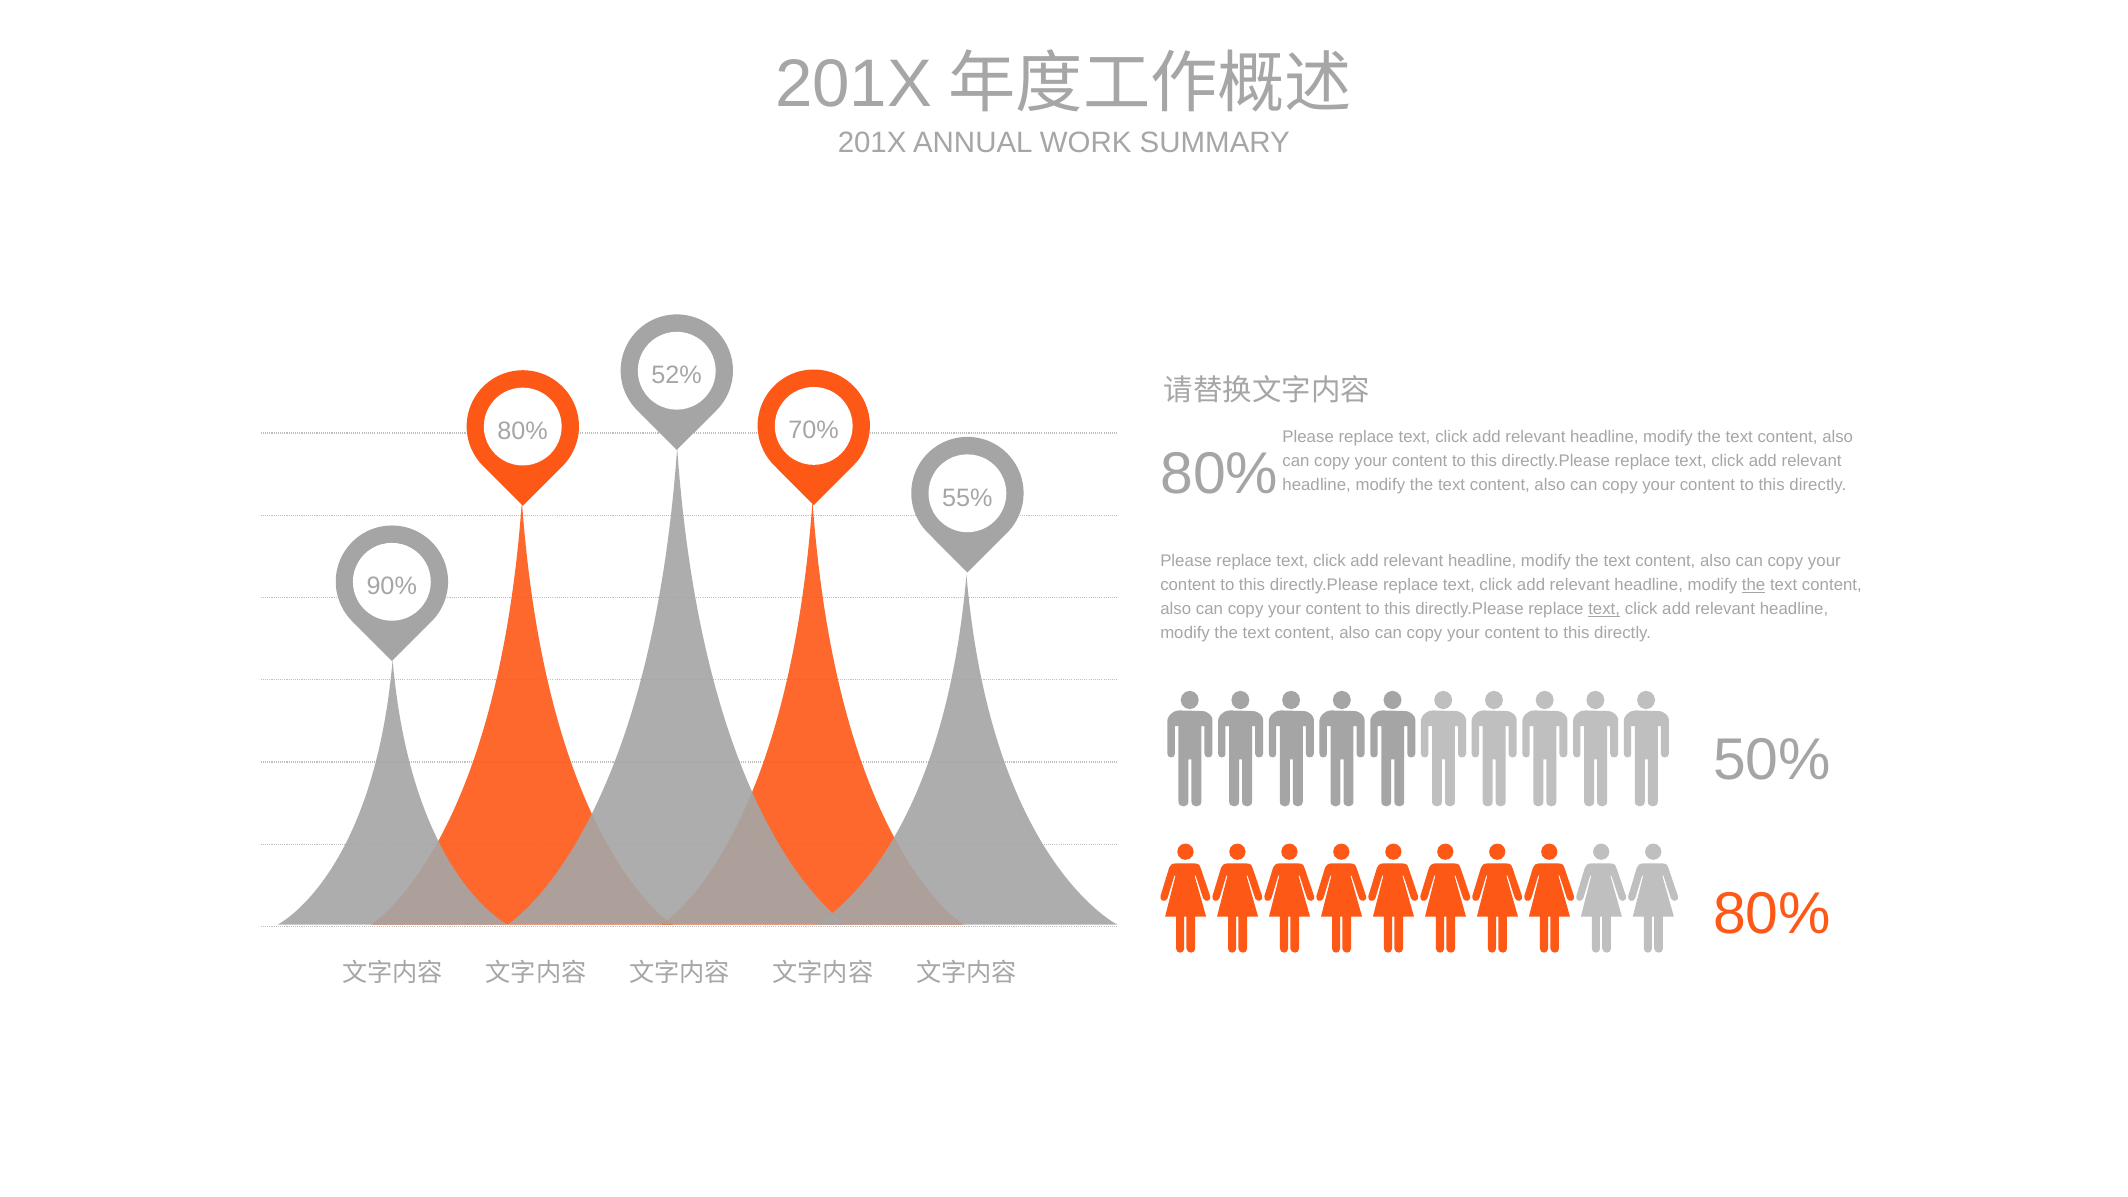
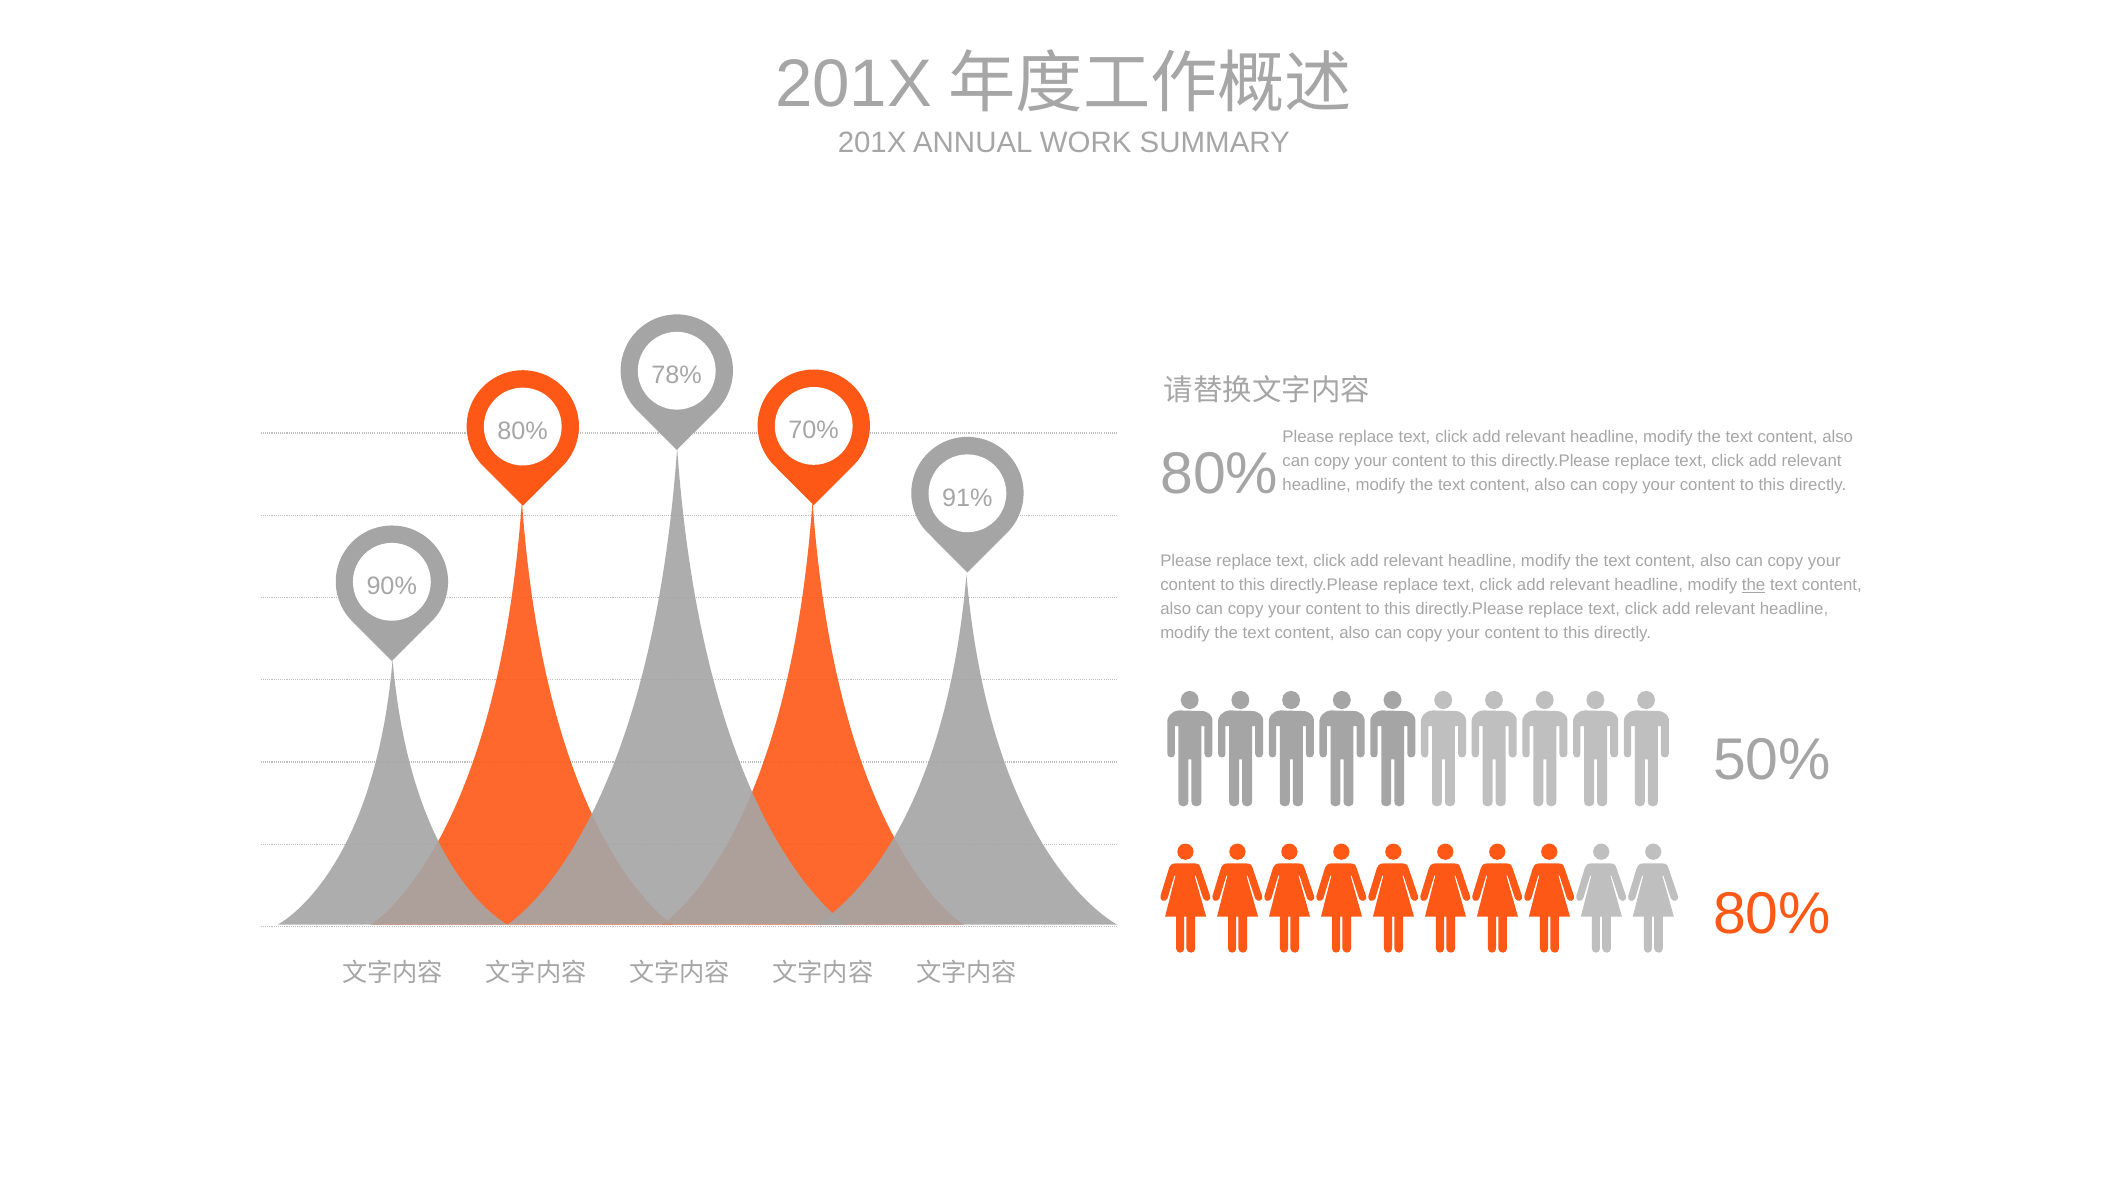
52%: 52% -> 78% (677, 375)
55%: 55% -> 91% (967, 498)
text underline: present -> none (1604, 609)
